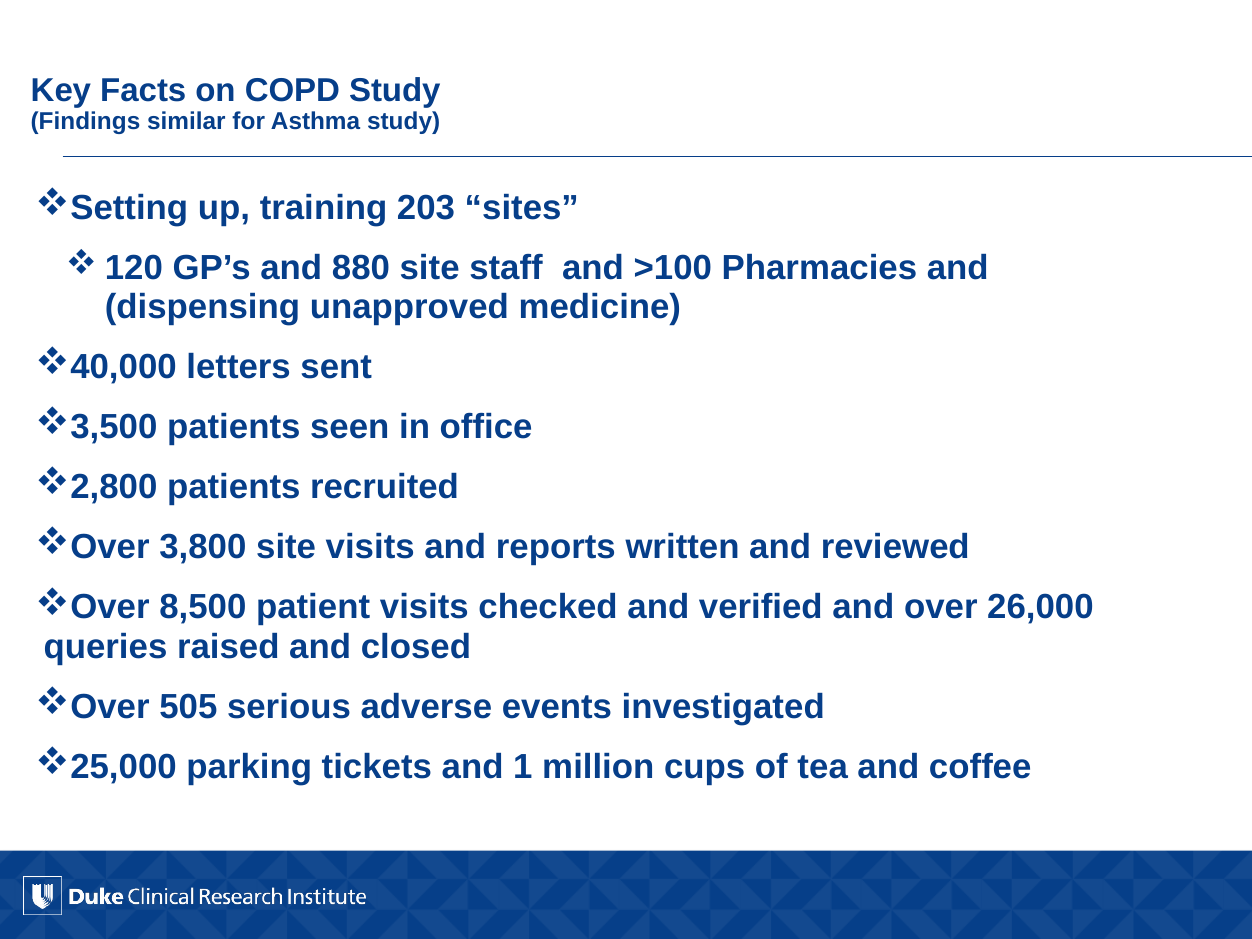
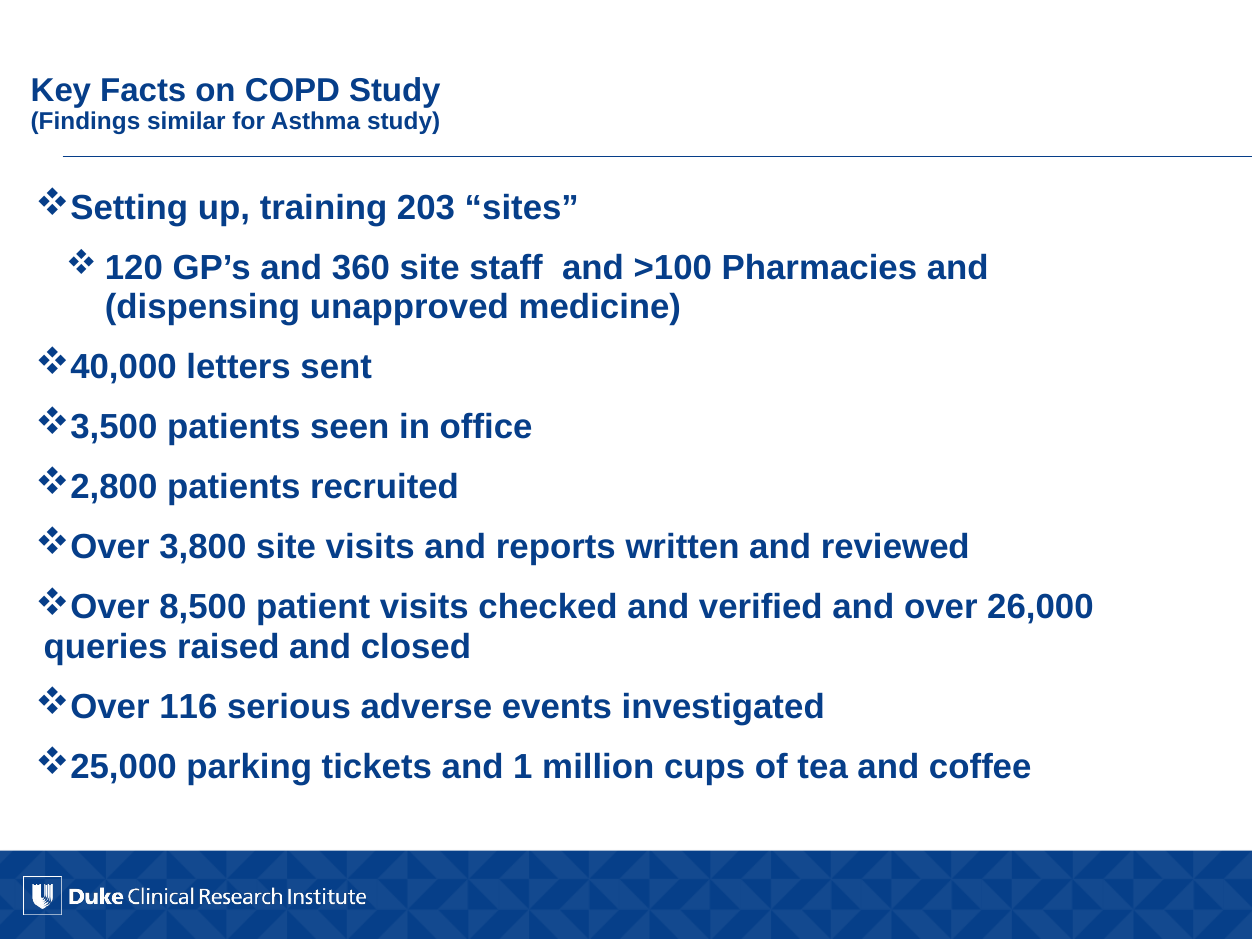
880: 880 -> 360 (361, 268)
505: 505 -> 116 (188, 707)
